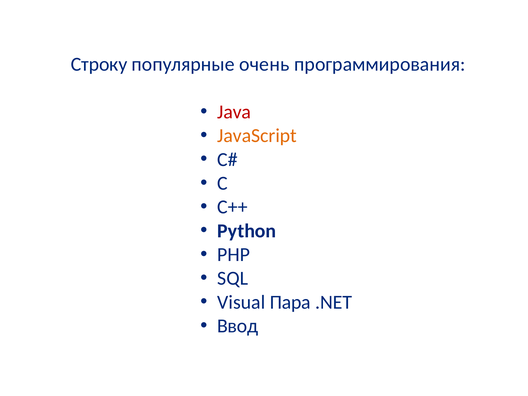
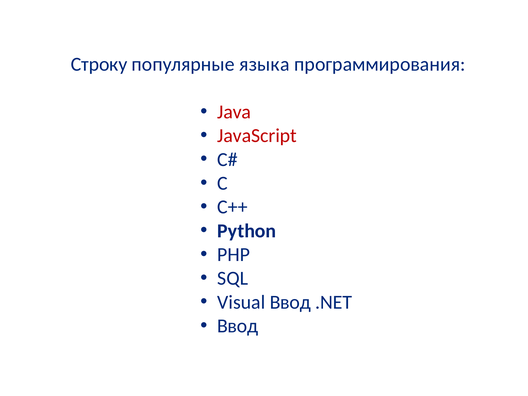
очень: очень -> языка (264, 64)
JavaScript colour: orange -> red (257, 136)
Visual Пара: Пара -> Ввод (290, 302)
